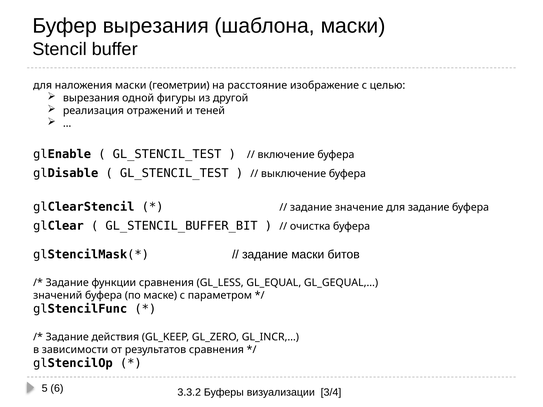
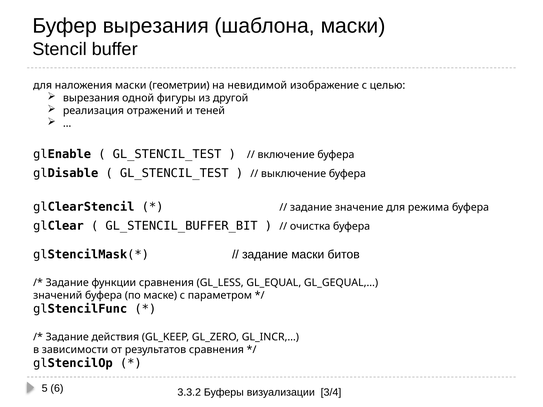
расстояние: расстояние -> невидимой (257, 85)
для задание: задание -> режима (429, 207)
